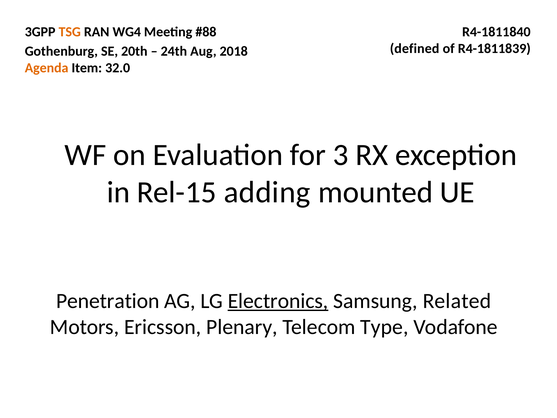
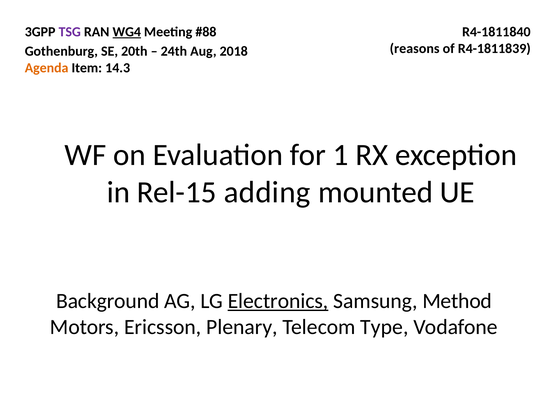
TSG colour: orange -> purple (70, 32)
WG4 underline: none -> present (127, 32)
defined: defined -> reasons (415, 48)
32.0: 32.0 -> 14.3 (118, 68)
3: 3 -> 1 (341, 155)
Penetration: Penetration -> Background (108, 301)
Related: Related -> Method (457, 301)
